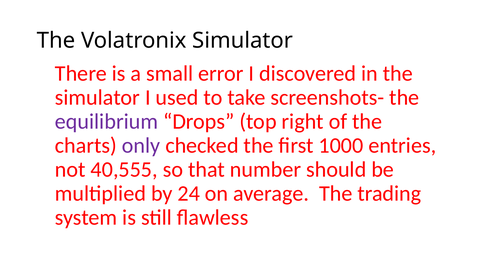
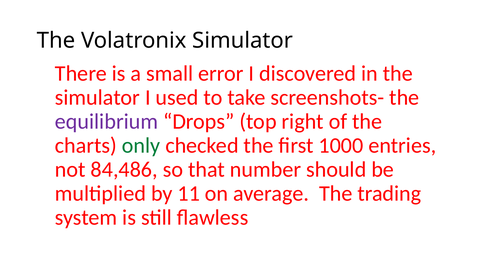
only colour: purple -> green (141, 145)
40,555: 40,555 -> 84,486 (124, 169)
24: 24 -> 11 (189, 193)
